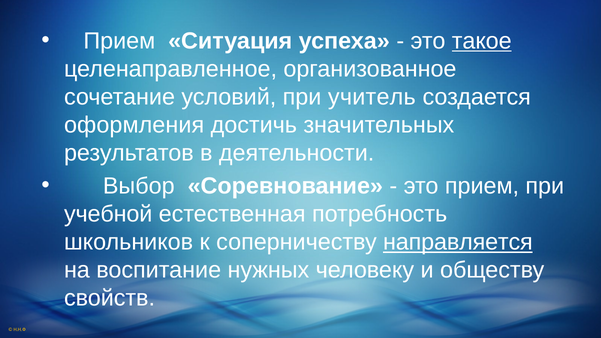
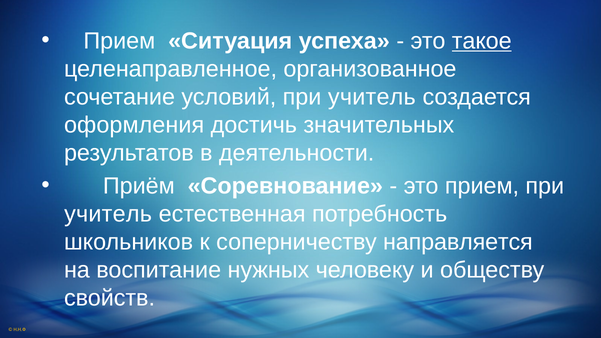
Выбор: Выбор -> Приём (139, 186)
учебной: учебной -> учитель (108, 214)
направляется underline: present -> none (458, 242)
